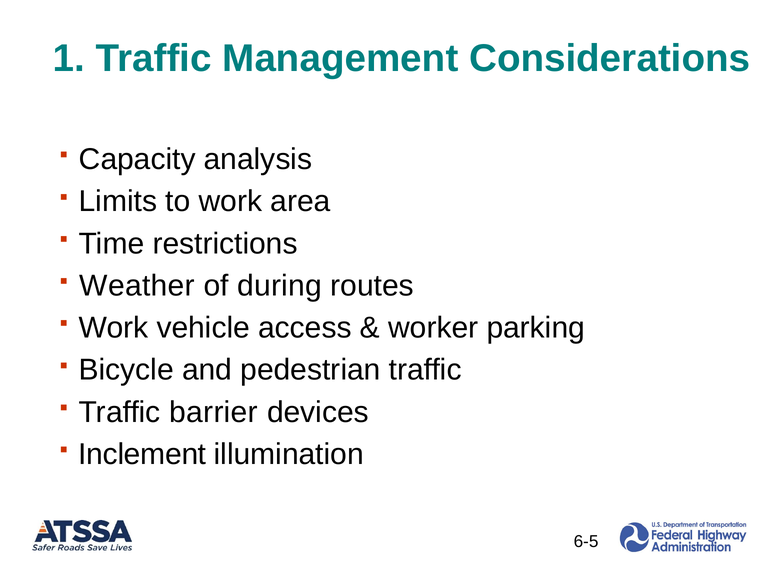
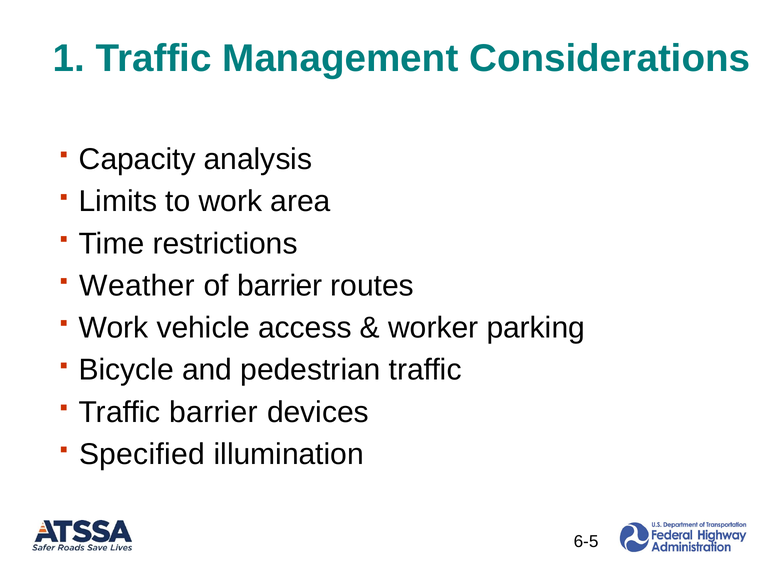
of during: during -> barrier (280, 286)
Inclement: Inclement -> Specified (142, 454)
